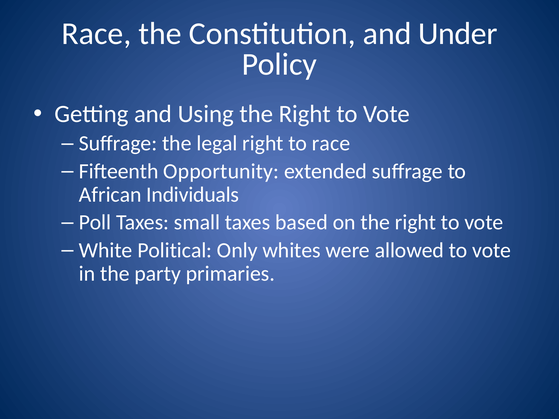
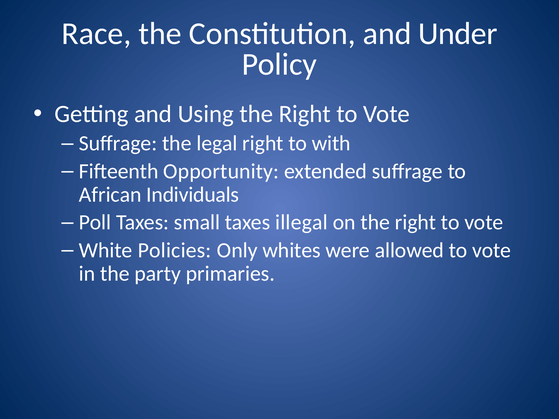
to race: race -> with (331, 143)
based: based -> illegal (301, 223)
Political: Political -> Policies (175, 250)
